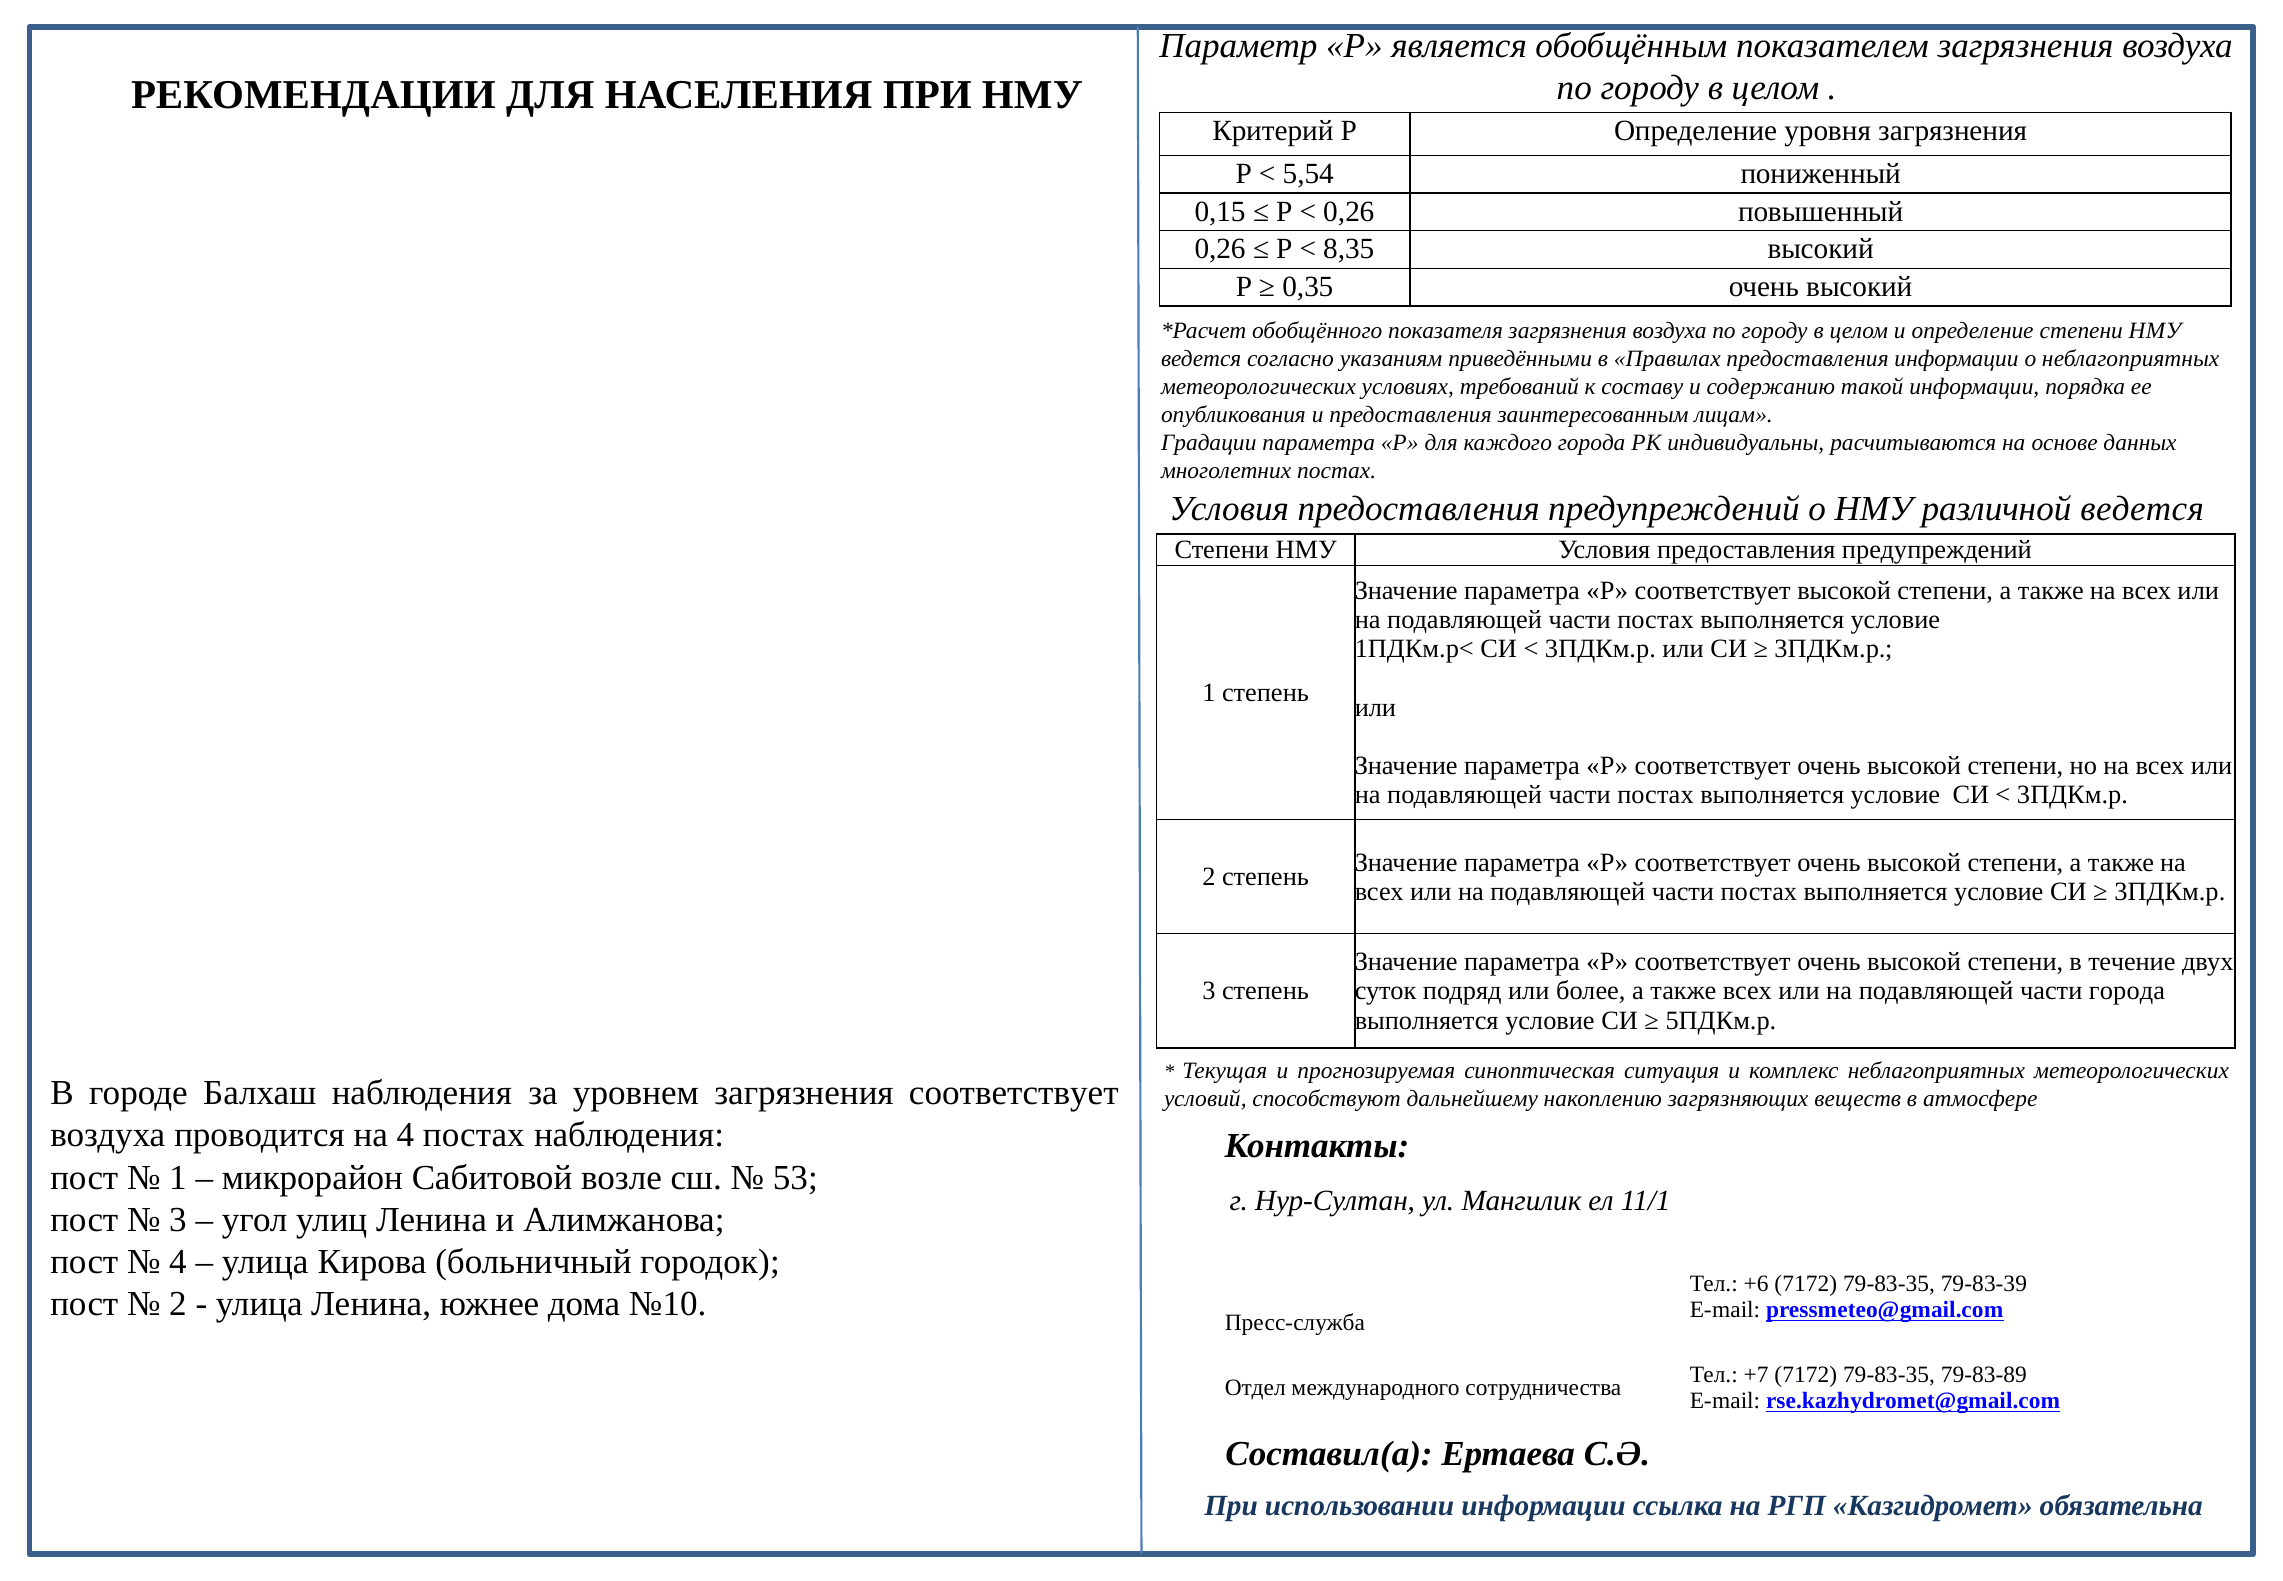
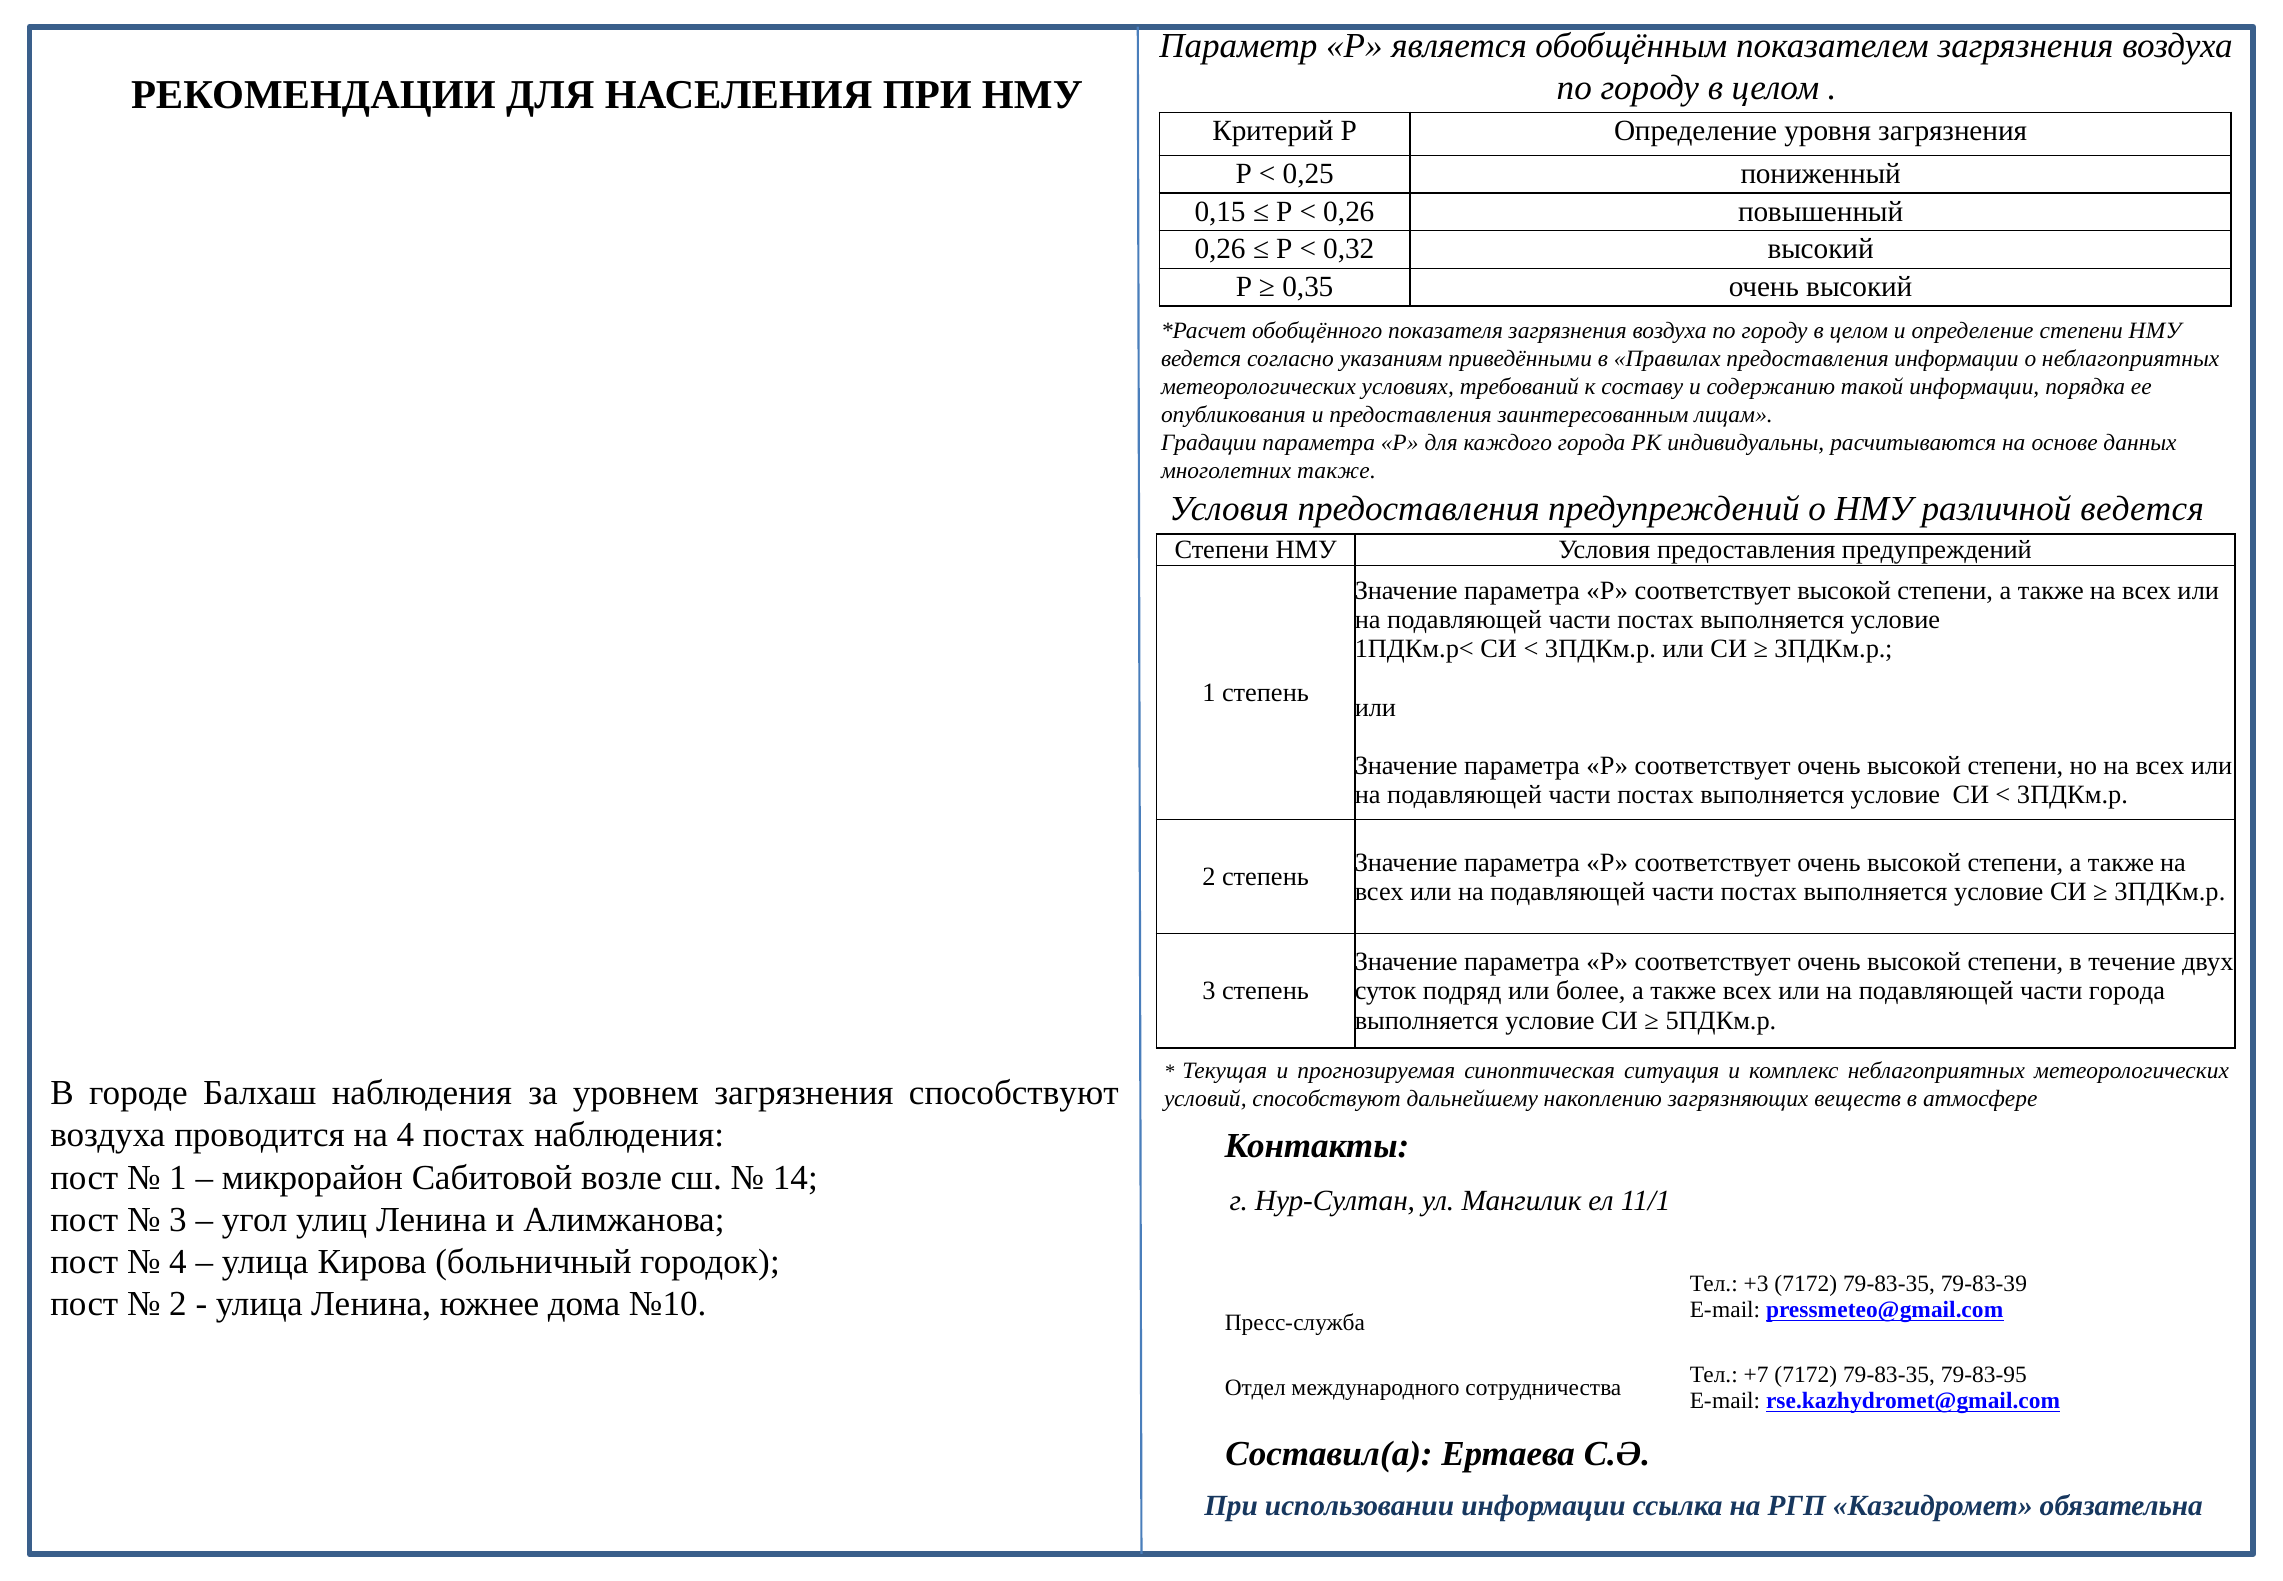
5,54: 5,54 -> 0,25 (1308, 174)
8,35: 8,35 -> 0,32 (1349, 249)
многолетних постах: постах -> также (1337, 471)
загрязнения соответствует: соответствует -> способствуют (1014, 1093)
53: 53 -> 14 (795, 1177)
+6: +6 -> +3 (1756, 1283)
79-83-89: 79-83-89 -> 79-83-95 (1984, 1375)
